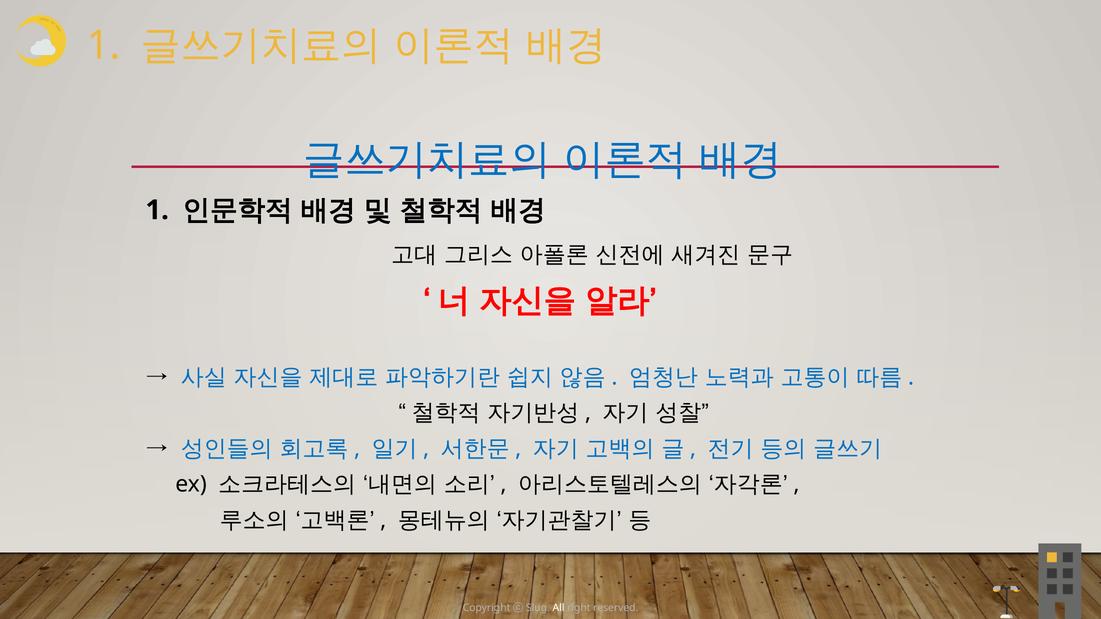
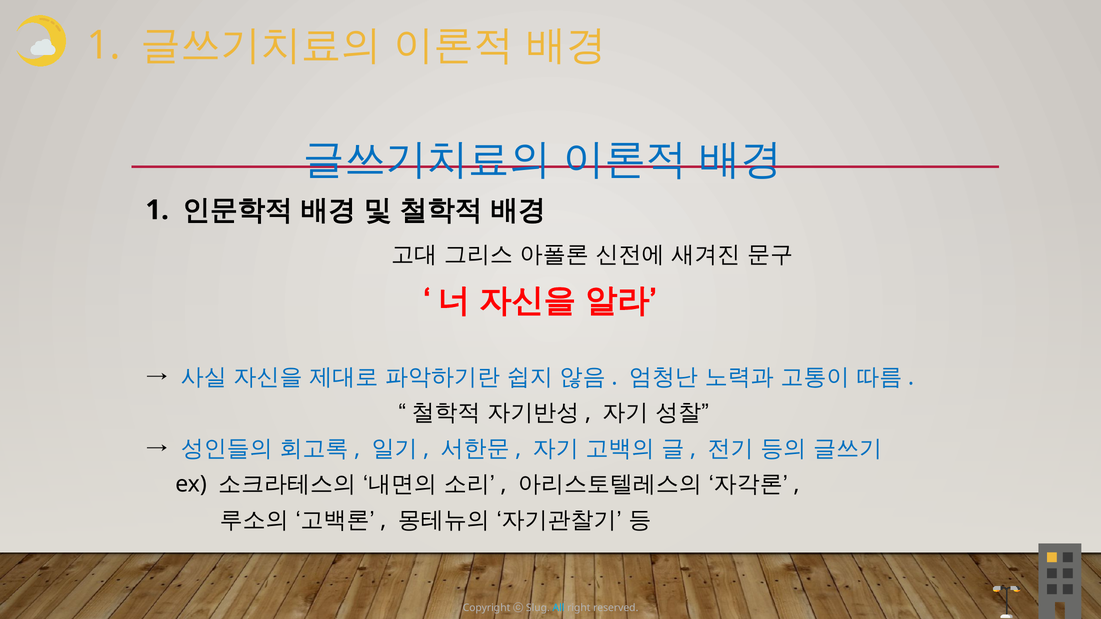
All colour: white -> light blue (559, 608)
